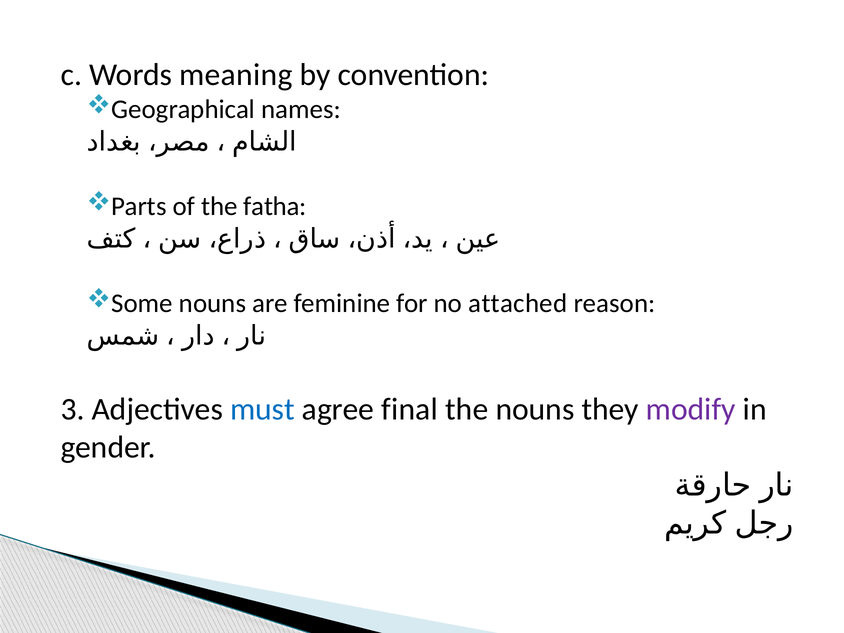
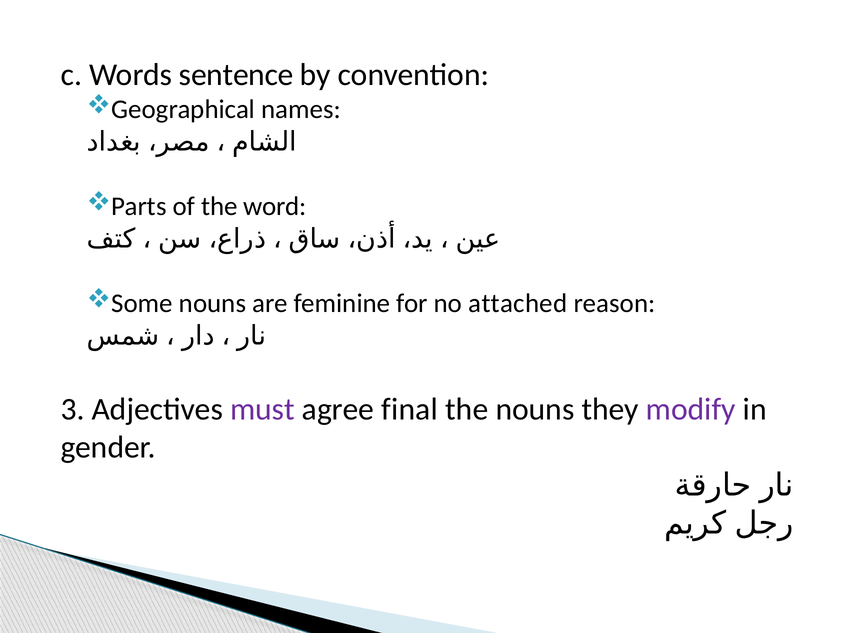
meaning: meaning -> sentence (236, 75)
fatha: fatha -> word (275, 206)
must colour: blue -> purple (262, 409)
